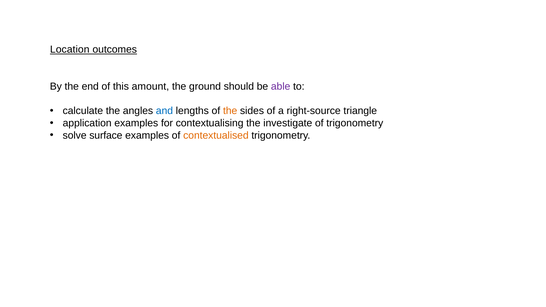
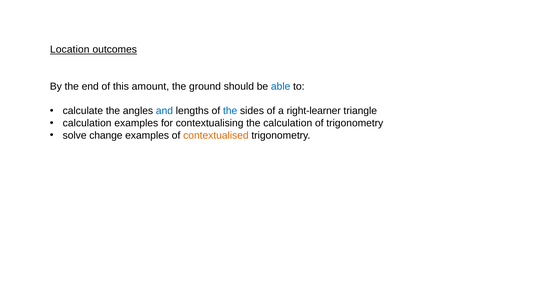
able colour: purple -> blue (281, 86)
the colour: orange -> blue (230, 111)
right-source: right-source -> right-learner (314, 111)
application: application -> calculation (87, 123)
the investigate: investigate -> calculation (288, 123)
surface: surface -> change (106, 136)
